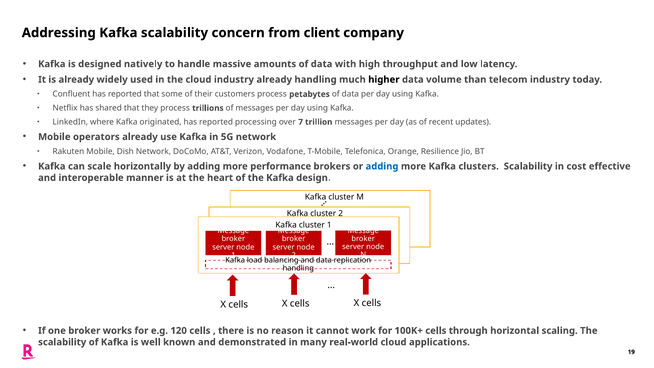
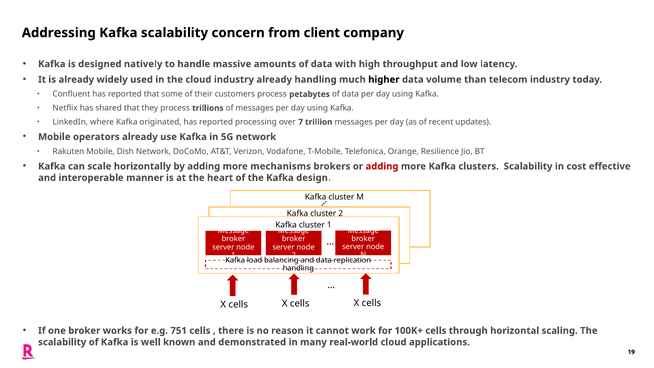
performance: performance -> mechanisms (281, 166)
adding colour: blue -> red (382, 166)
120: 120 -> 751 (179, 331)
